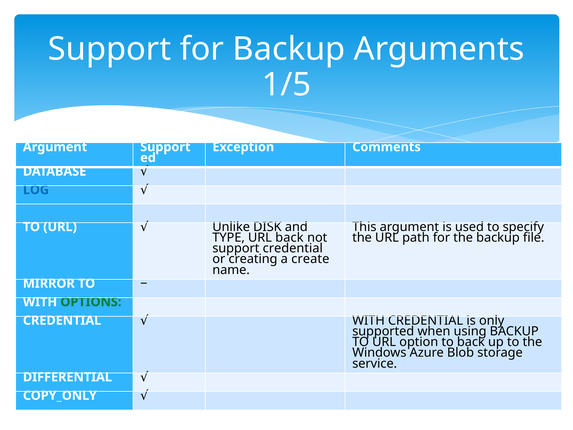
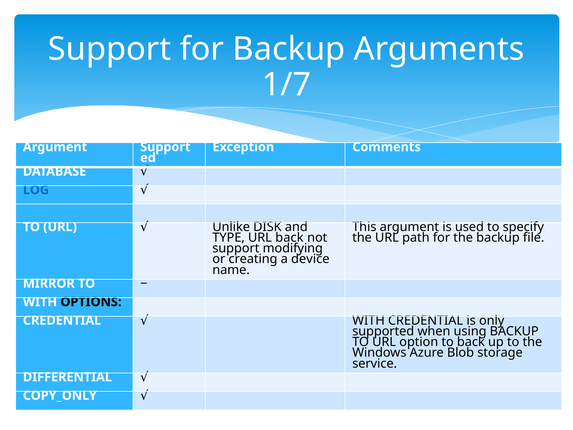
1/5: 1/5 -> 1/7 (286, 85)
support credential: credential -> modifying (293, 248)
create: create -> device (310, 259)
OPTIONS colour: green -> black (91, 302)
